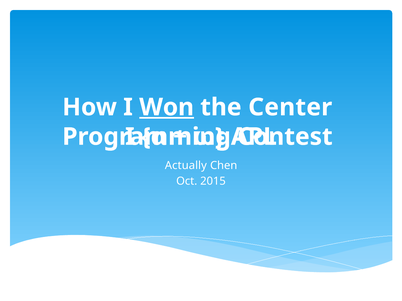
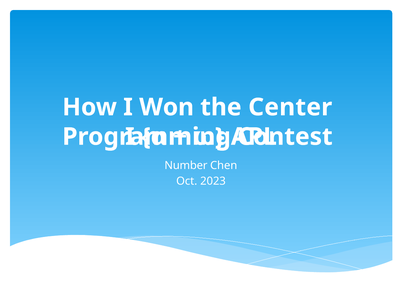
Won underline: present -> none (167, 107)
Actually: Actually -> Number (186, 166)
2015: 2015 -> 2023 (213, 181)
